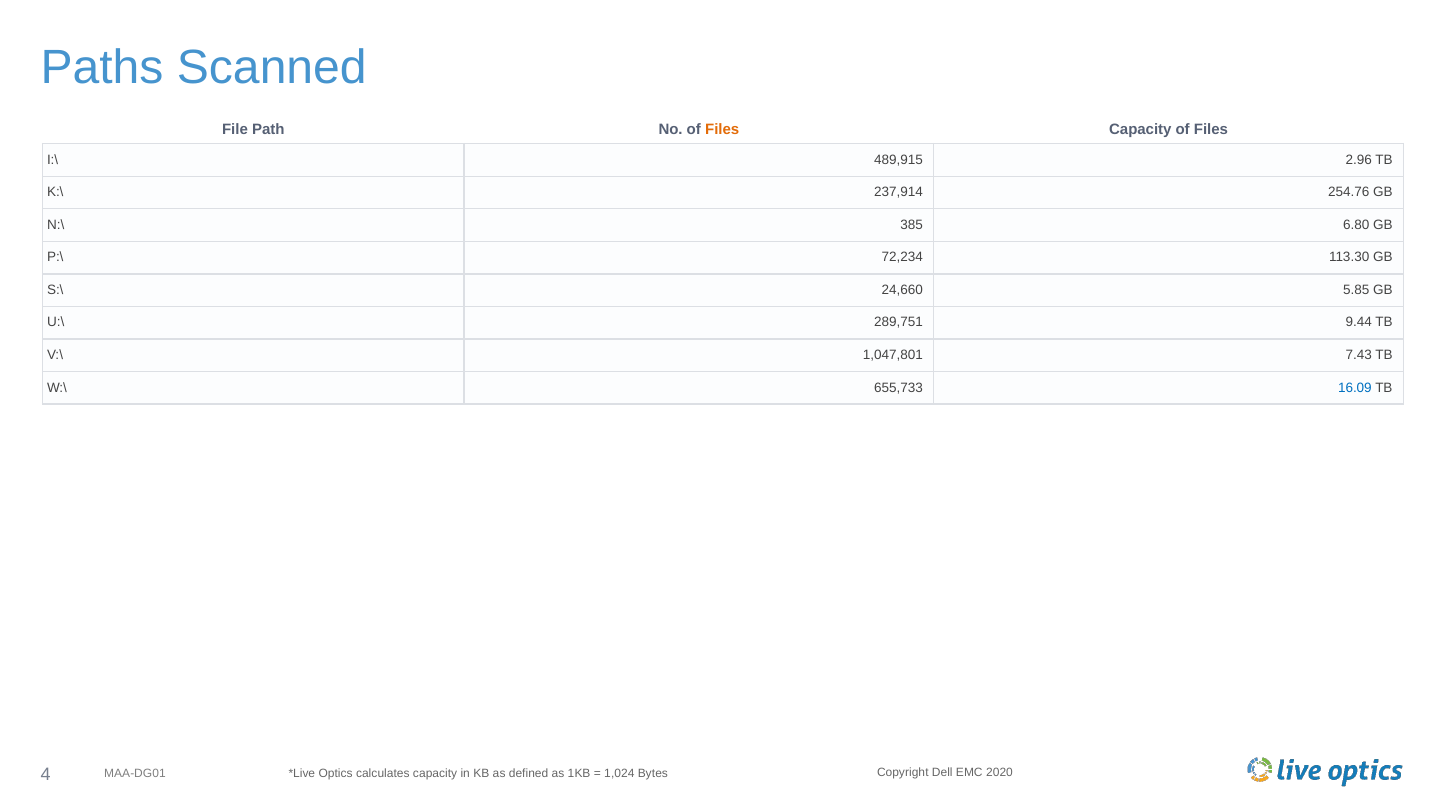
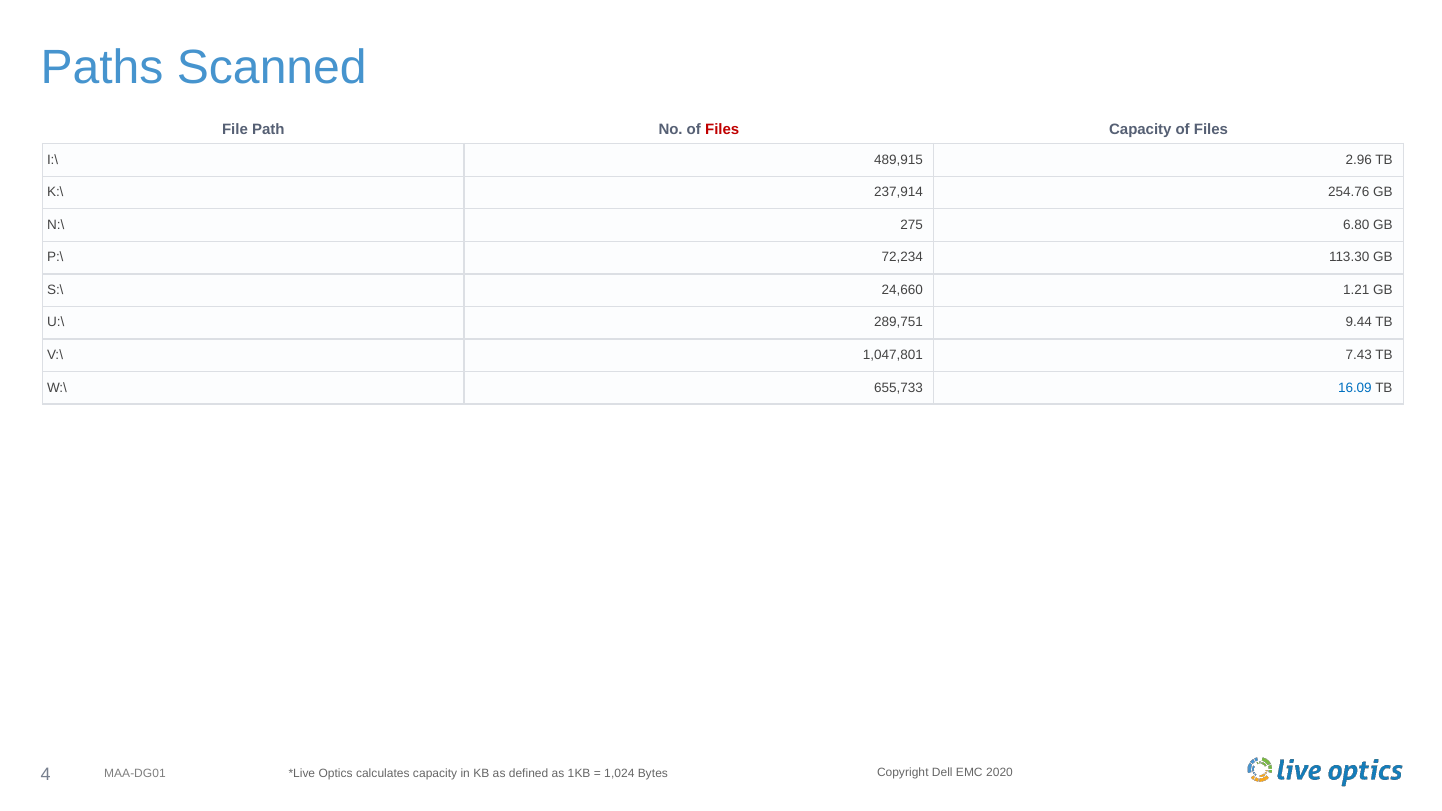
Files colour: orange -> red (722, 130)
385: 385 -> 275 (912, 225)
5.85: 5.85 -> 1.21 (1356, 290)
